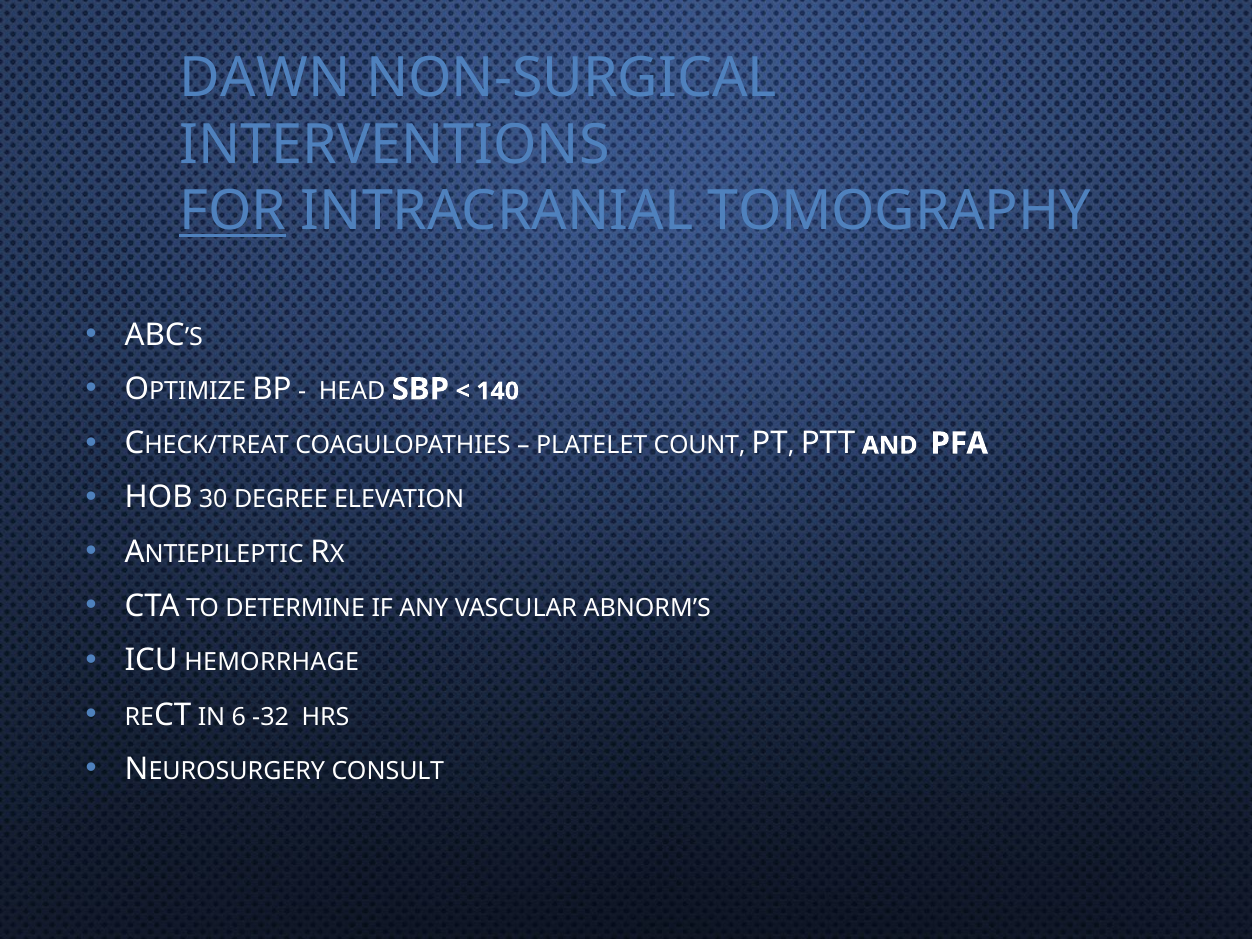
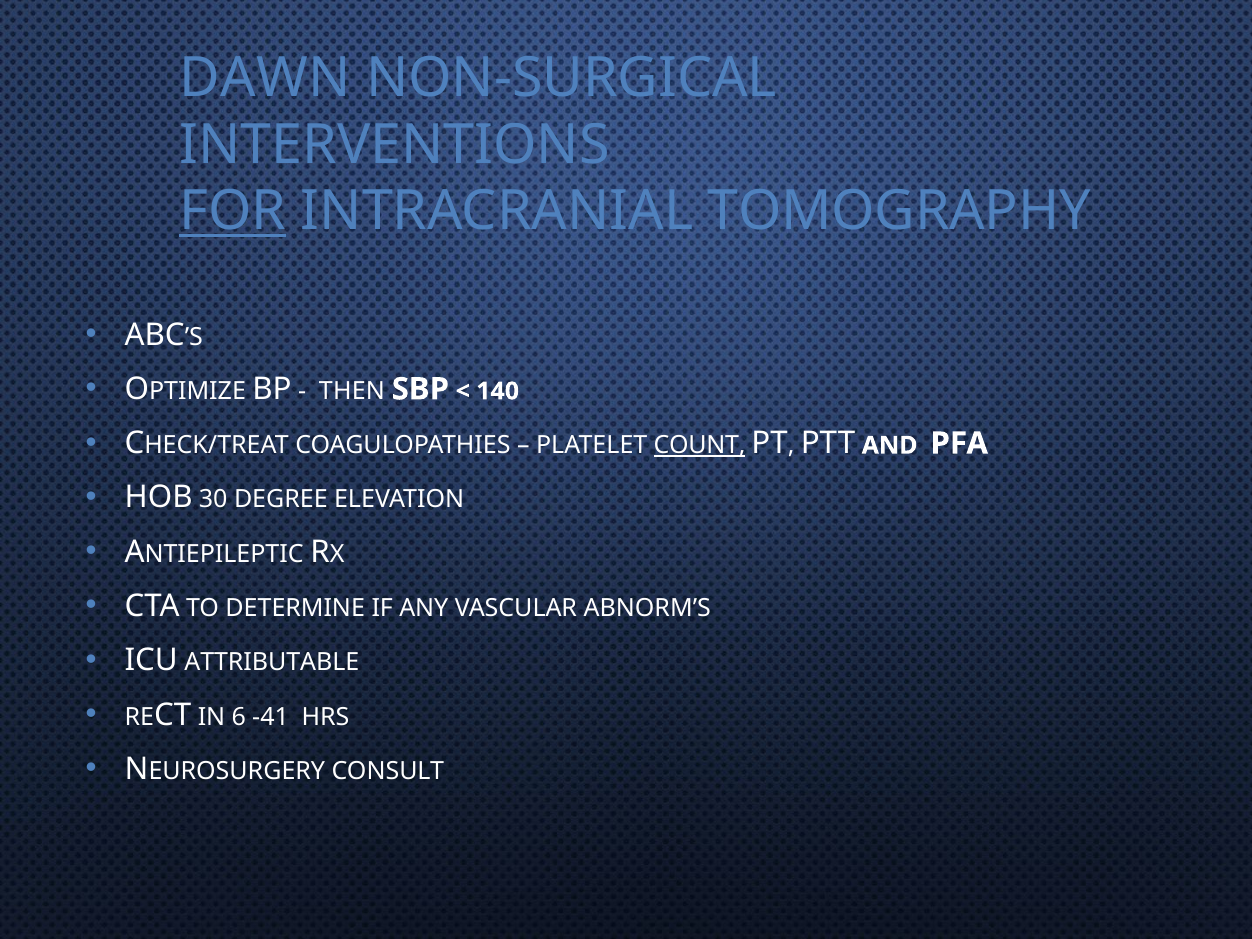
HEAD: HEAD -> THEN (352, 391)
COUNT underline: none -> present (700, 445)
HEMORRHAGE: HEMORRHAGE -> ATTRIBUTABLE (272, 663)
-32: -32 -> -41 (271, 717)
